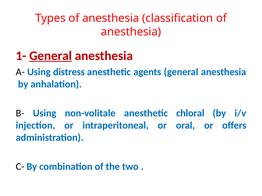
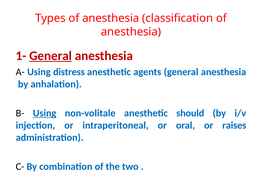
Using underline: none -> present (45, 113)
chloral: chloral -> should (190, 113)
offers: offers -> raises (234, 126)
